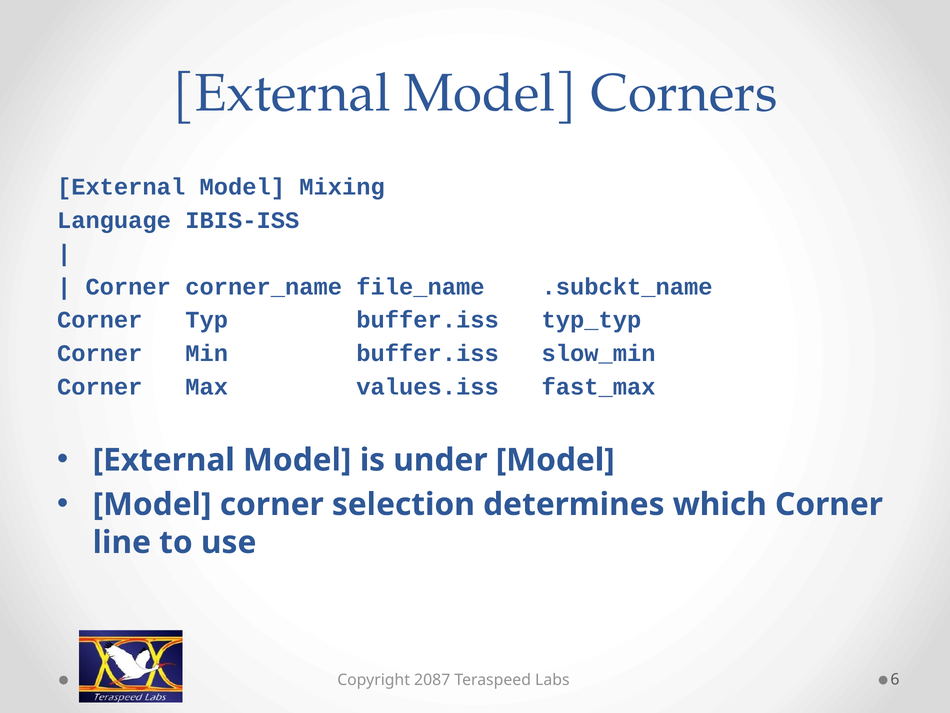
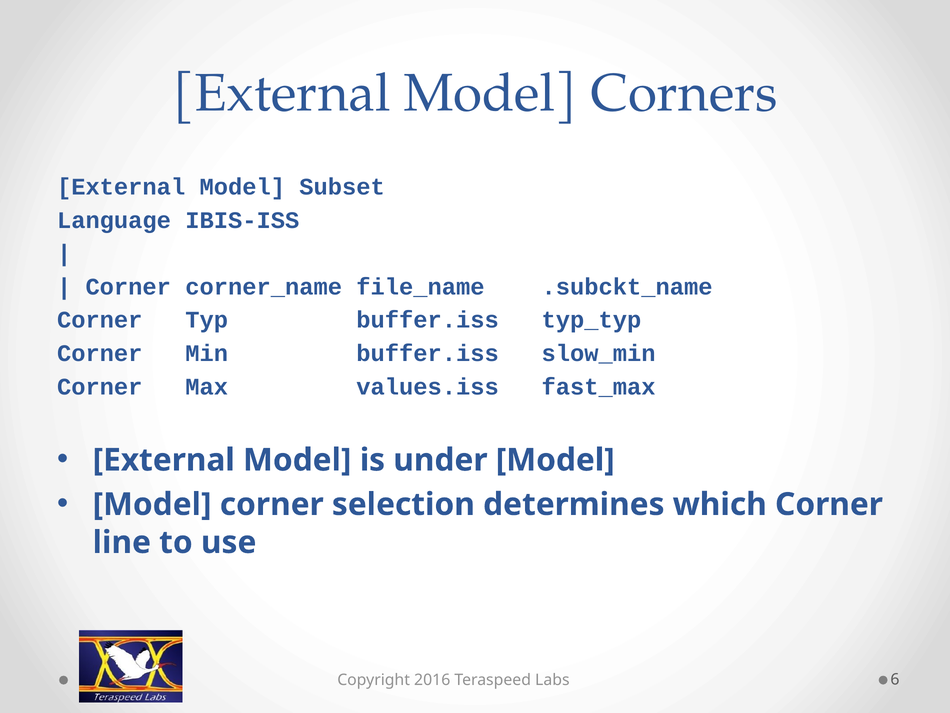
Mixing: Mixing -> Subset (342, 187)
2087: 2087 -> 2016 (432, 679)
